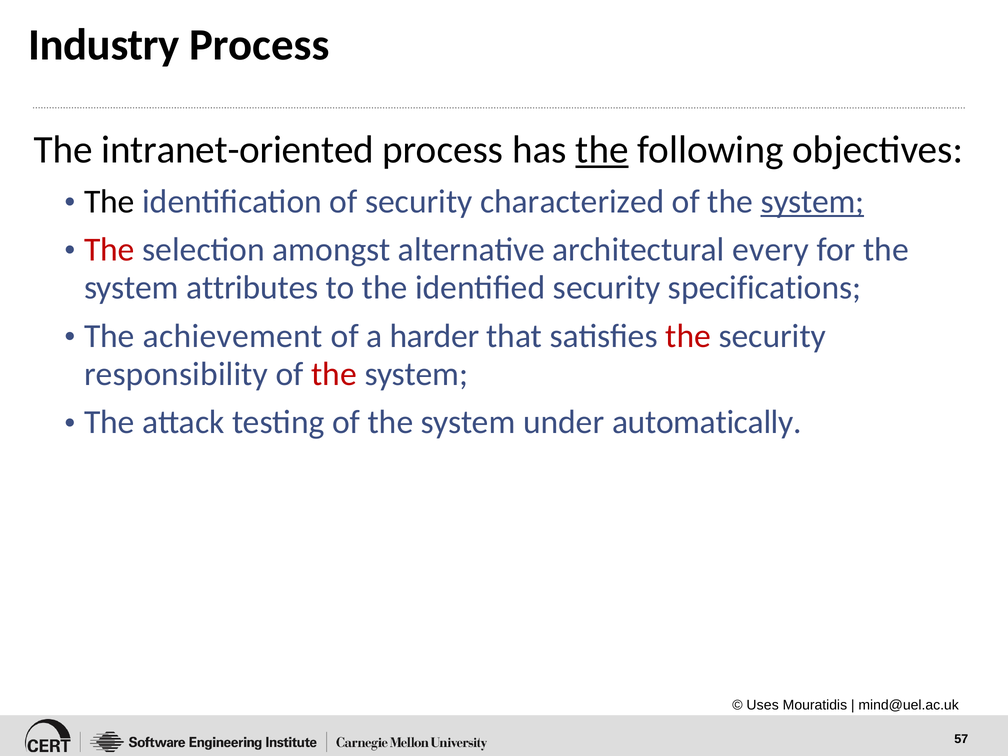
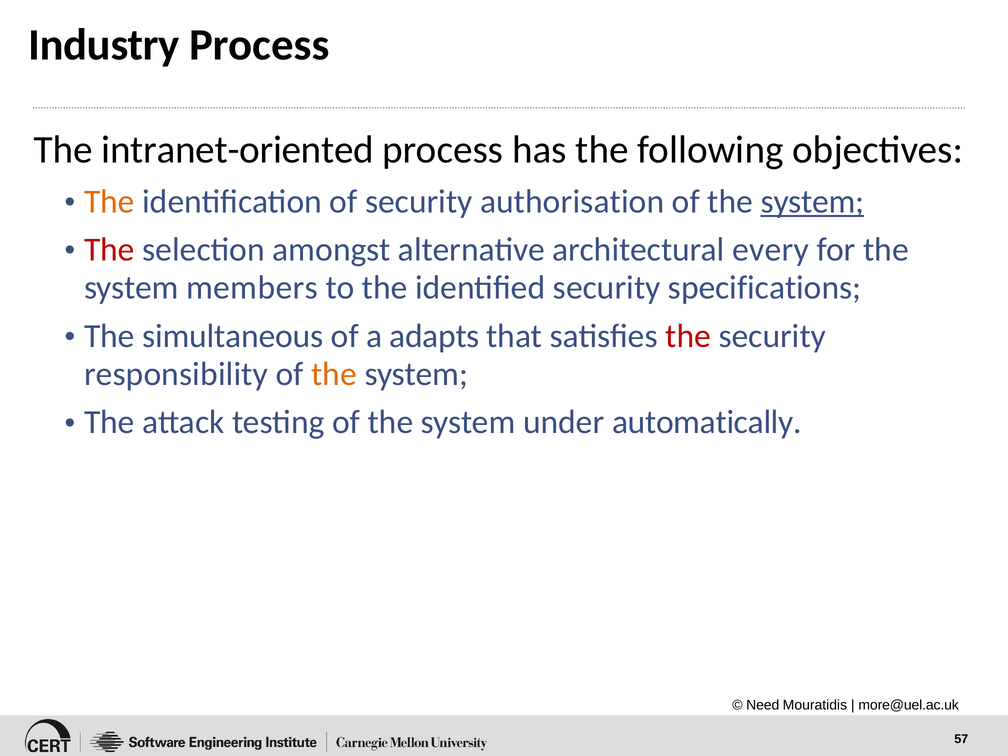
the underline: present -> none (602, 150)
The colour: black -> orange (109, 201)
characterized: characterized -> authorisation (572, 201)
attributes: attributes -> members (252, 288)
achievement: achievement -> simultaneous (233, 336)
harder: harder -> adapts (434, 336)
the colour: red -> orange (334, 374)
Uses: Uses -> Need (763, 705)
mind@uel.ac.uk: mind@uel.ac.uk -> more@uel.ac.uk (909, 705)
